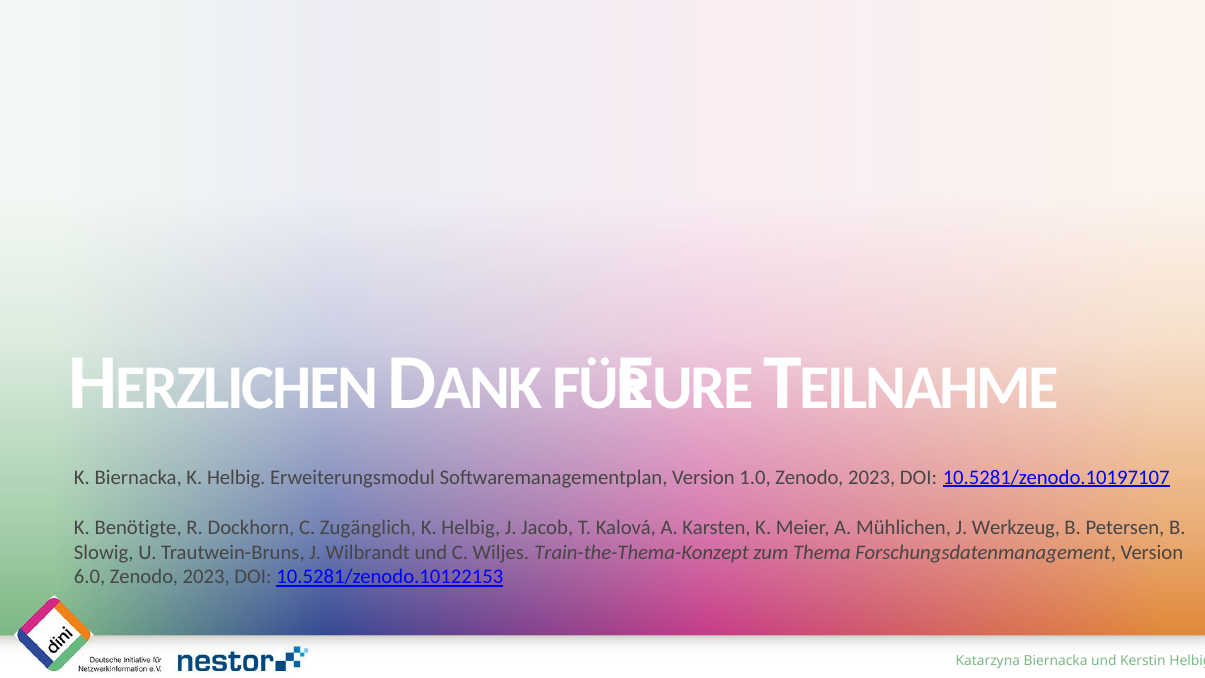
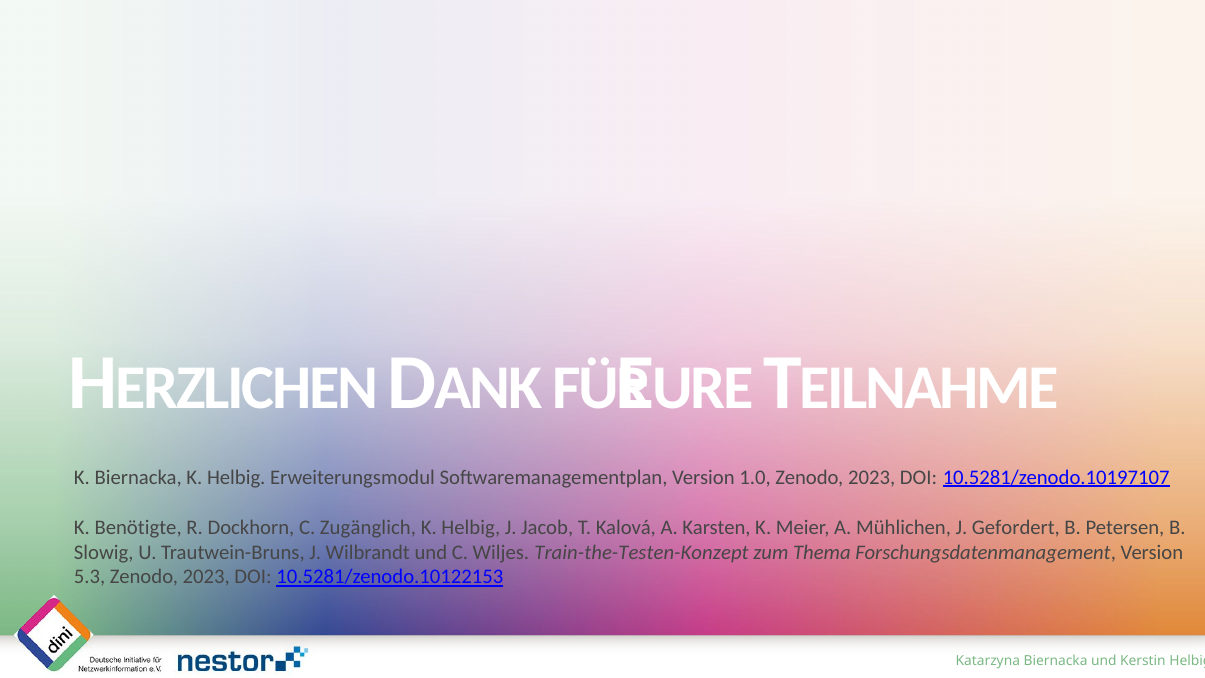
Werkzeug: Werkzeug -> Gefordert (1016, 527)
Train-the-Thema-Konzept: Train-the-Thema-Konzept -> Train-the-Testen-Konzept (642, 552)
6.0: 6.0 -> 5.3 (90, 577)
